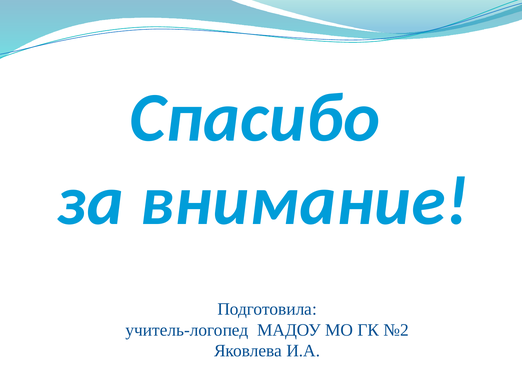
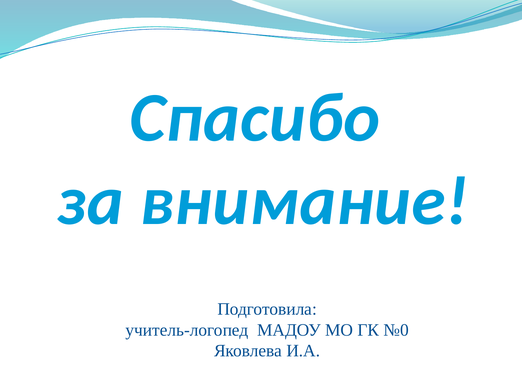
№2: №2 -> №0 (396, 330)
